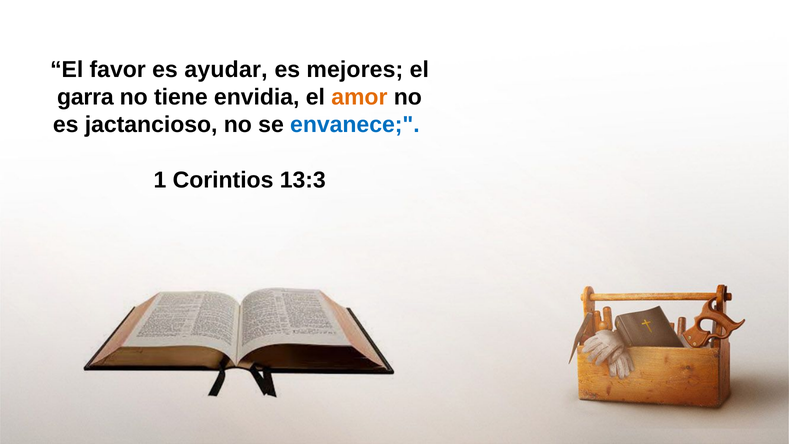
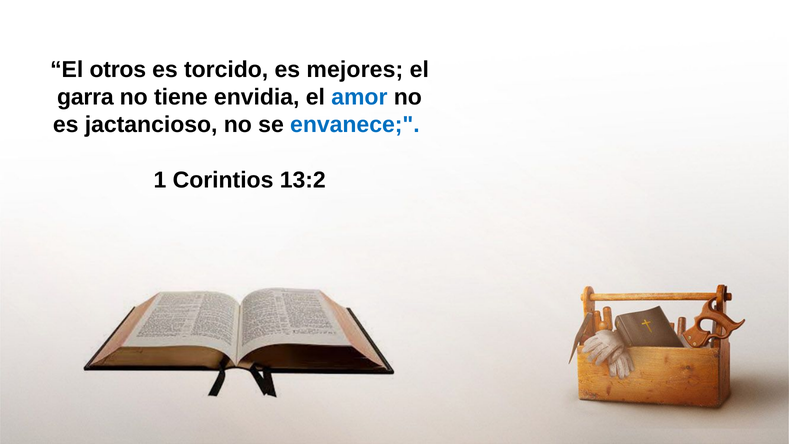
favor: favor -> otros (118, 69)
ayudar: ayudar -> torcido (226, 69)
amor colour: orange -> blue (359, 97)
13:3: 13:3 -> 13:2 (303, 180)
